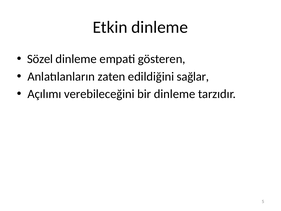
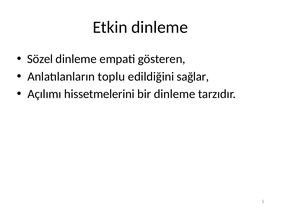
zaten: zaten -> toplu (111, 76)
verebileceğini: verebileceğini -> hissetmelerini (99, 94)
